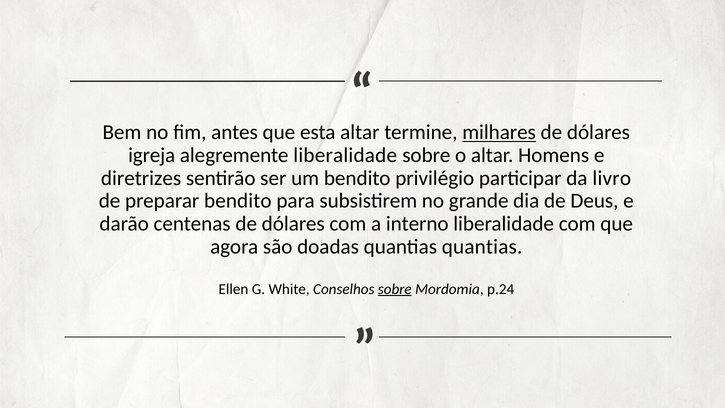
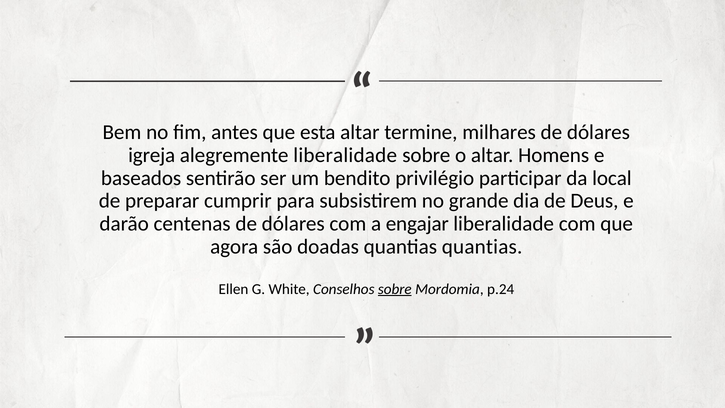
milhares underline: present -> none (499, 132)
diretrizes: diretrizes -> baseados (141, 178)
livro: livro -> local (612, 178)
preparar bendito: bendito -> cumprir (238, 201)
interno: interno -> engajar (417, 224)
